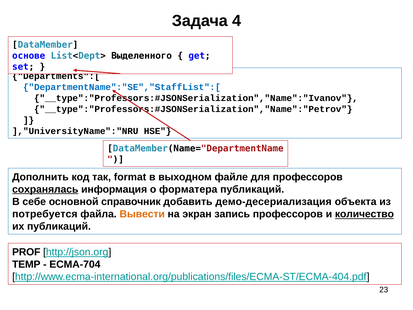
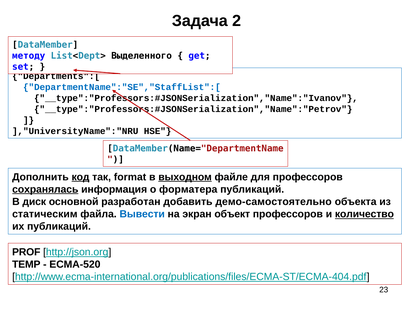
4: 4 -> 2 (237, 21)
основе: основе -> методу (29, 56)
код underline: none -> present (81, 177)
выходном underline: none -> present (185, 177)
себе: себе -> диск (34, 202)
справочник: справочник -> разработан (131, 202)
демо-десериализация: демо-десериализация -> демо-самостоятельно (274, 202)
потребуется: потребуется -> статическим (45, 214)
Вывести colour: orange -> blue (142, 214)
запись: запись -> объект (232, 214)
ECMA-704: ECMA-704 -> ECMA-520 (75, 264)
